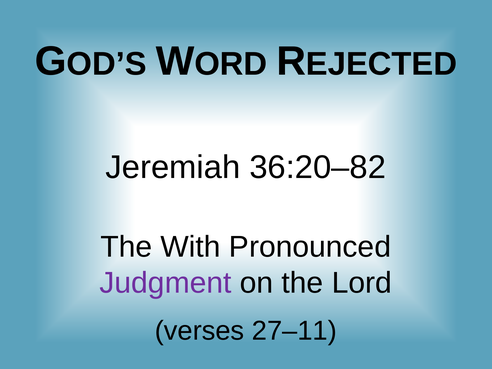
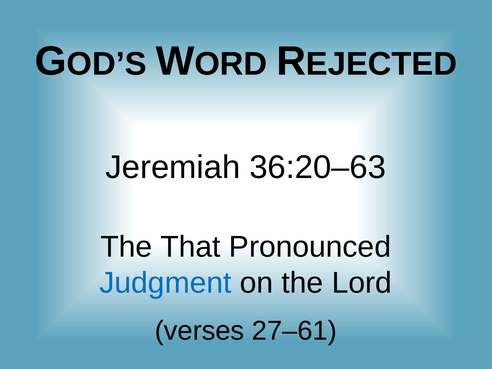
36:20–82: 36:20–82 -> 36:20–63 (318, 167)
With: With -> That (191, 247)
Judgment colour: purple -> blue (166, 283)
27–11: 27–11 -> 27–61 (294, 331)
